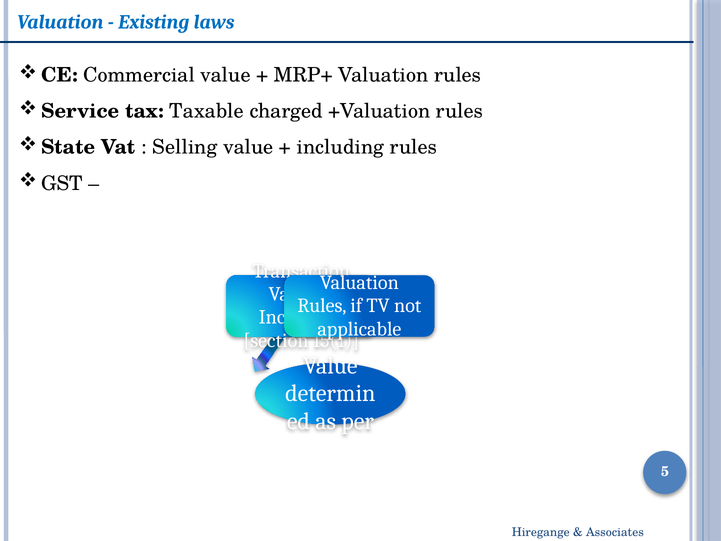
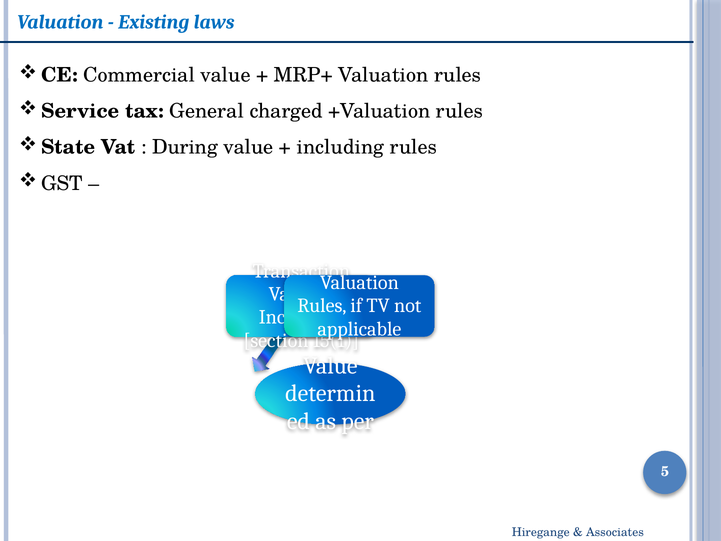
Taxable: Taxable -> General (207, 111)
Selling: Selling -> During (185, 147)
